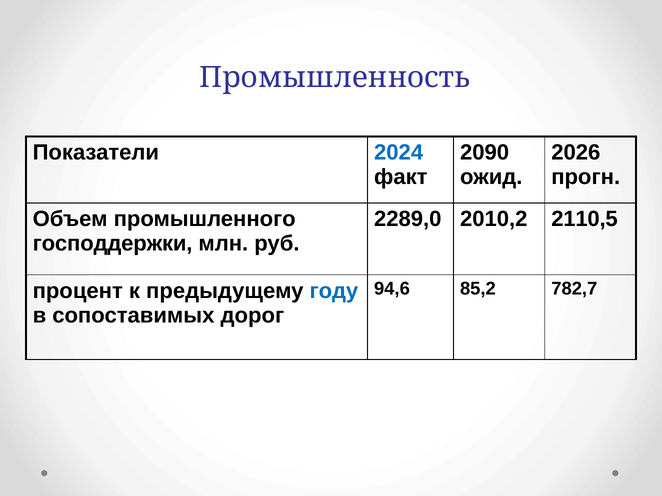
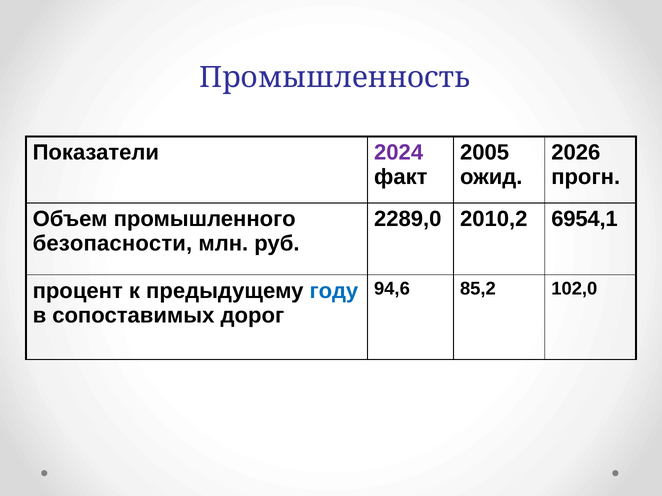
2024 colour: blue -> purple (399, 153)
2090: 2090 -> 2005 (485, 153)
2110,5: 2110,5 -> 6954,1 (584, 219)
господдержки: господдержки -> безопасности (112, 244)
782,7: 782,7 -> 102,0 (574, 289)
